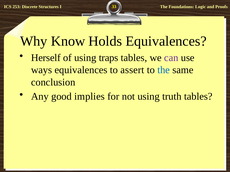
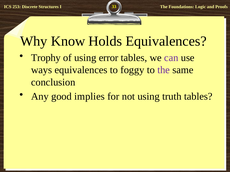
Herself: Herself -> Trophy (46, 58)
traps: traps -> error (109, 58)
assert: assert -> foggy (132, 70)
the colour: blue -> purple (164, 70)
